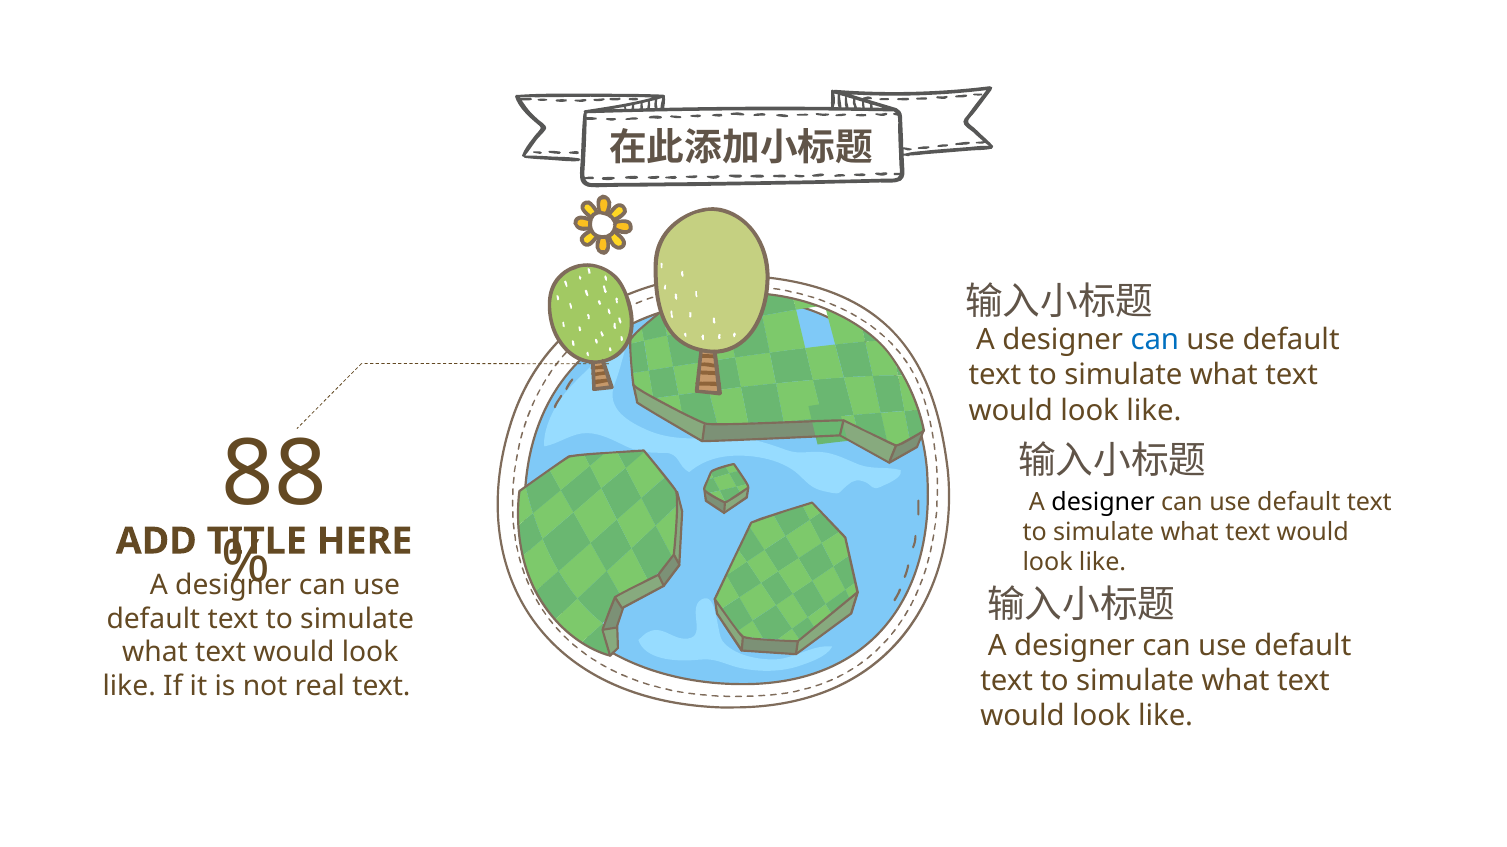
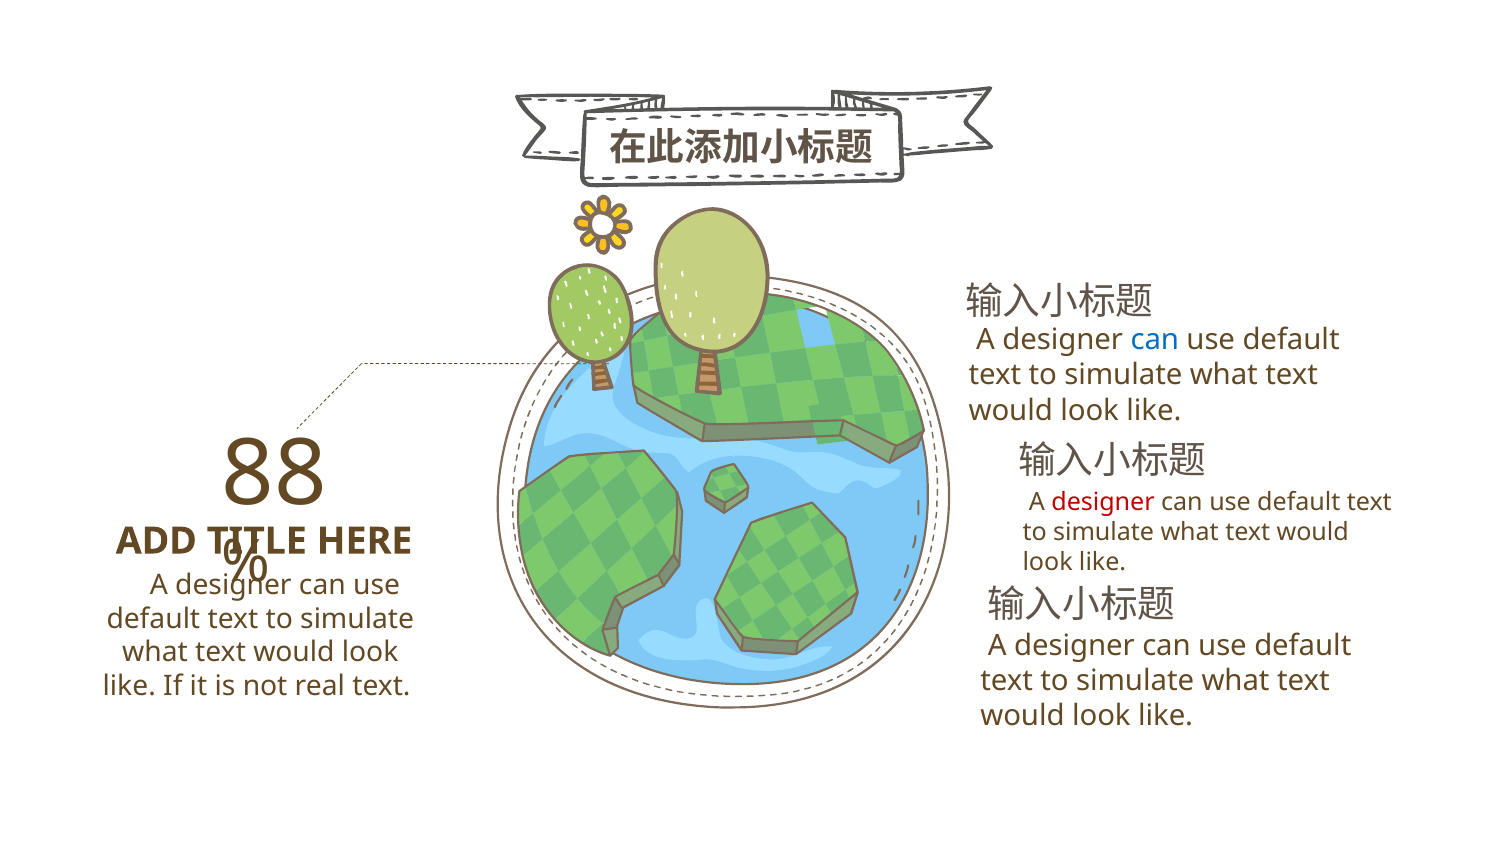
designer colour: black -> red (1103, 503)
